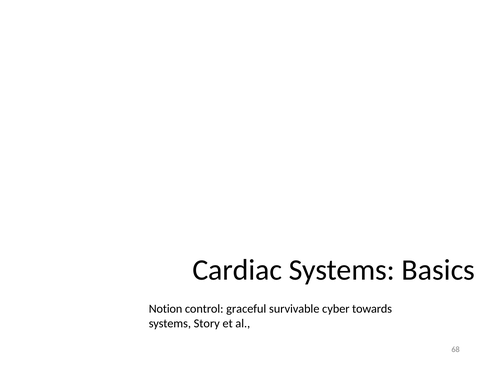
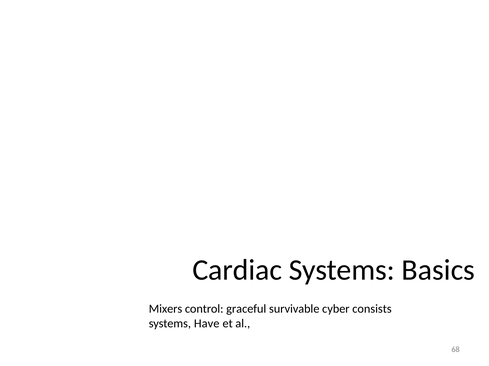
Notion: Notion -> Mixers (166, 310)
towards: towards -> consists (372, 310)
Story: Story -> Have (207, 324)
